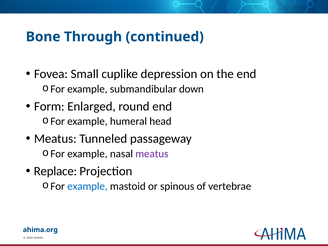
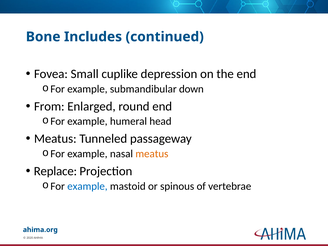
Through: Through -> Includes (93, 37)
Form: Form -> From (49, 106)
meatus colour: purple -> orange (152, 154)
